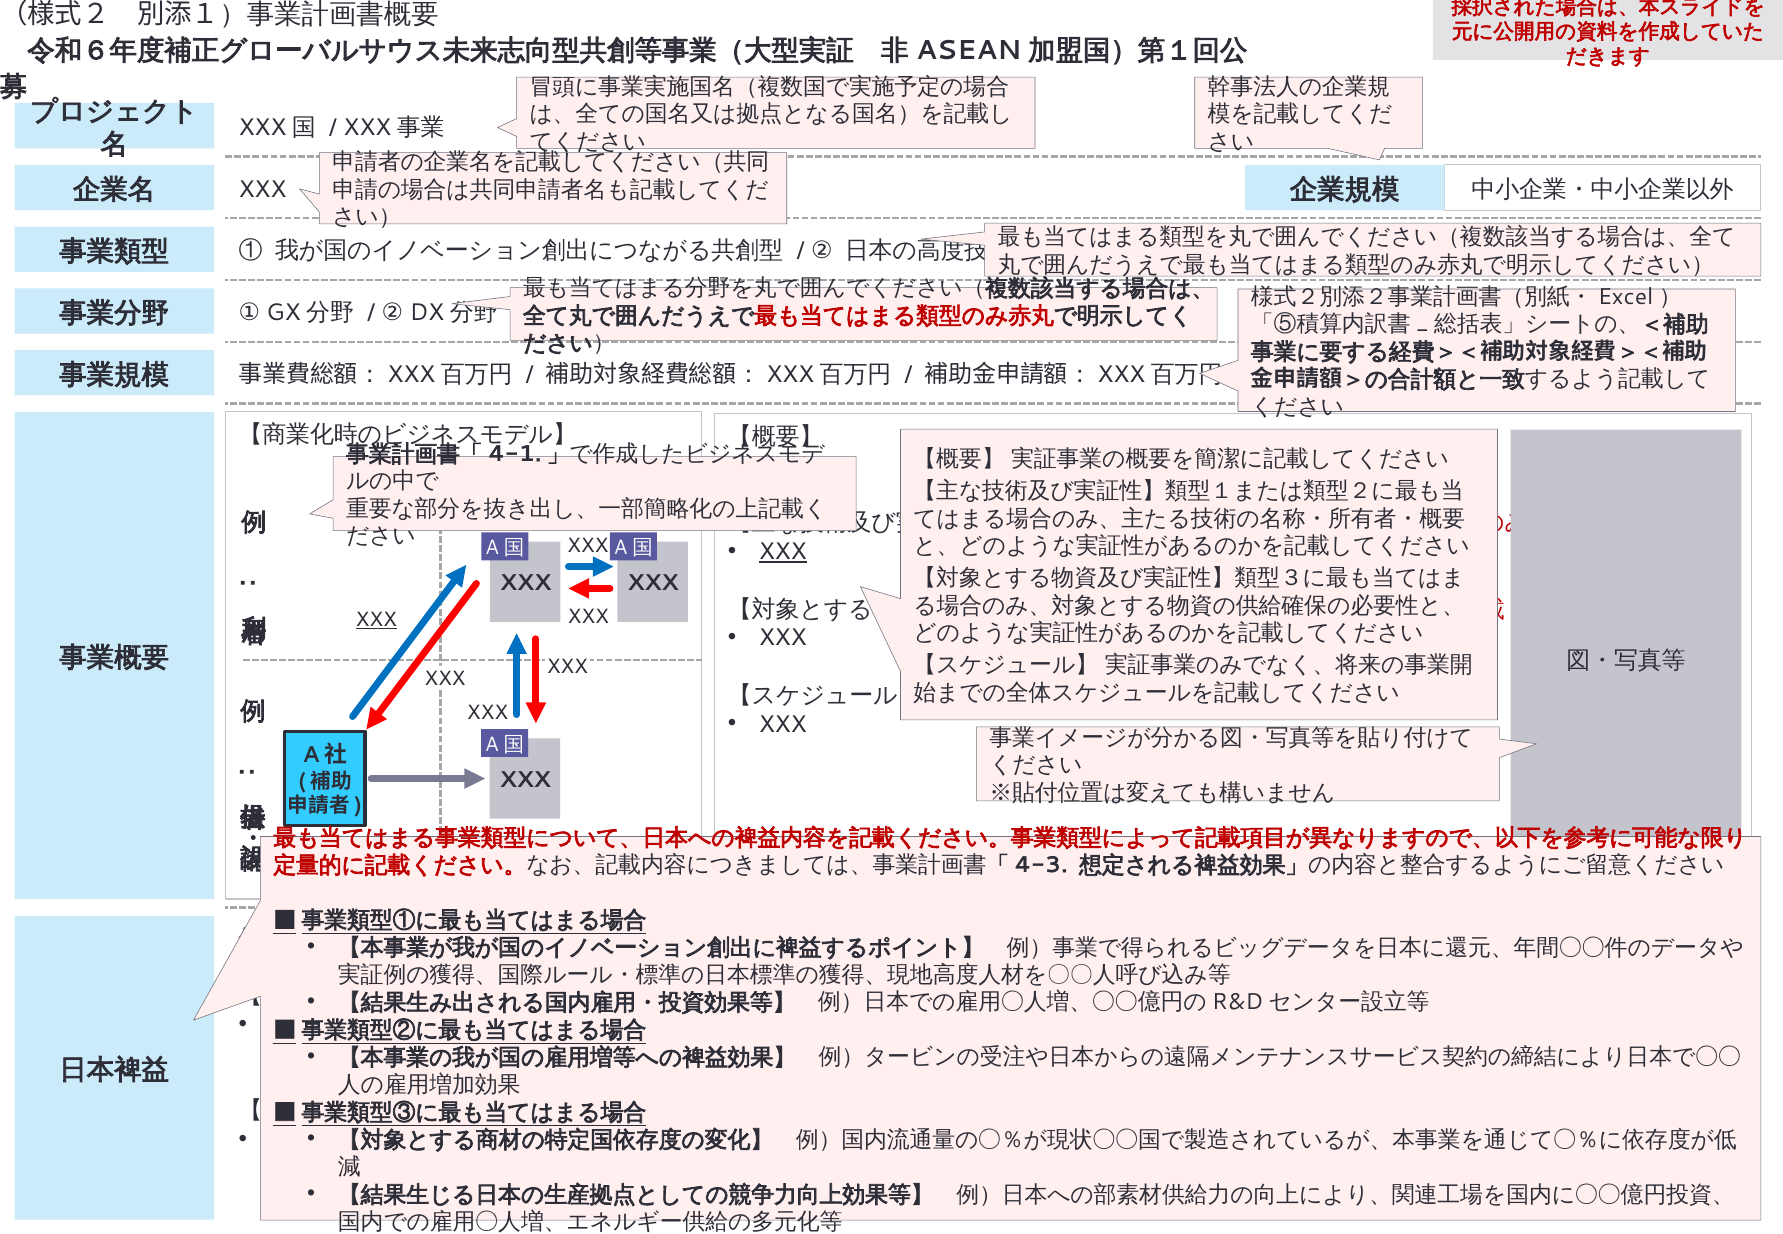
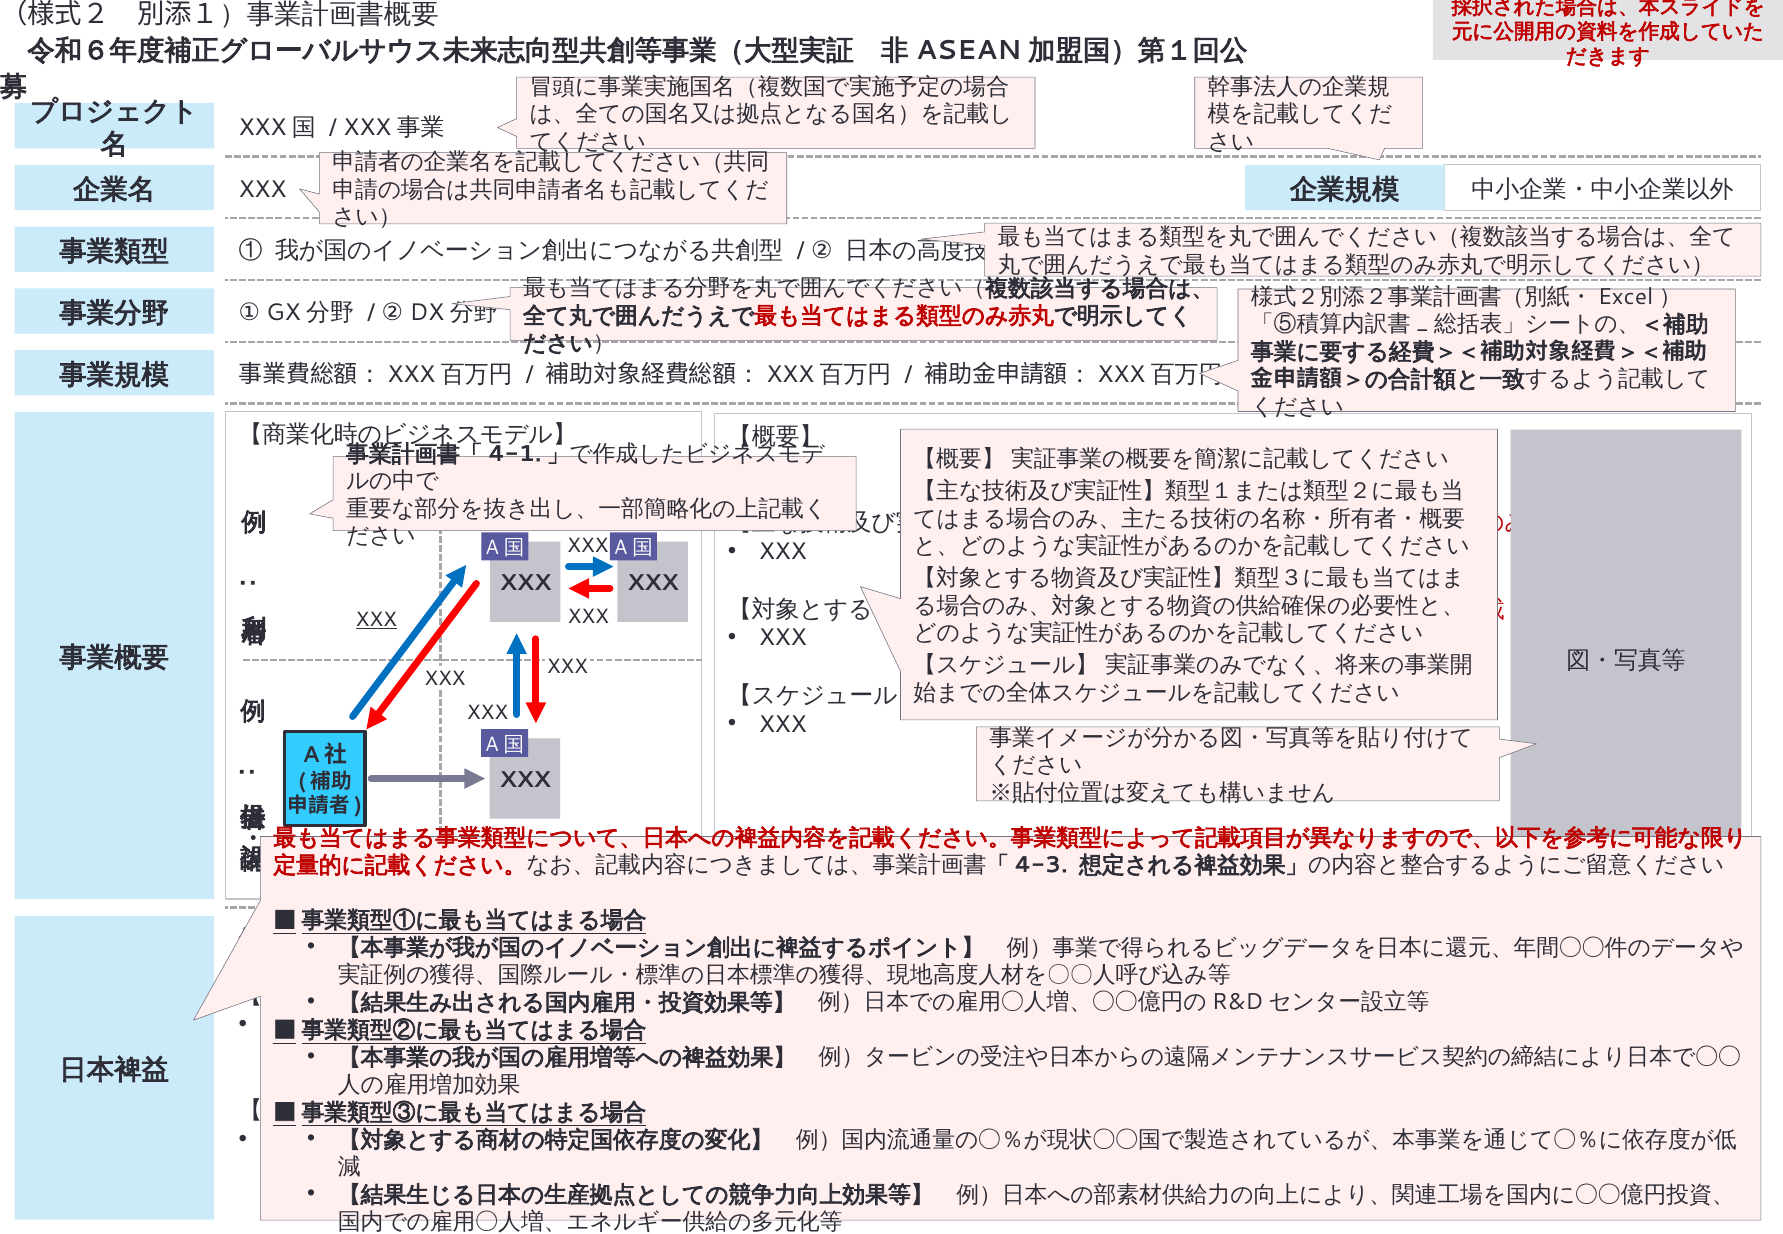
XXX underline: present -> none (783, 552)
